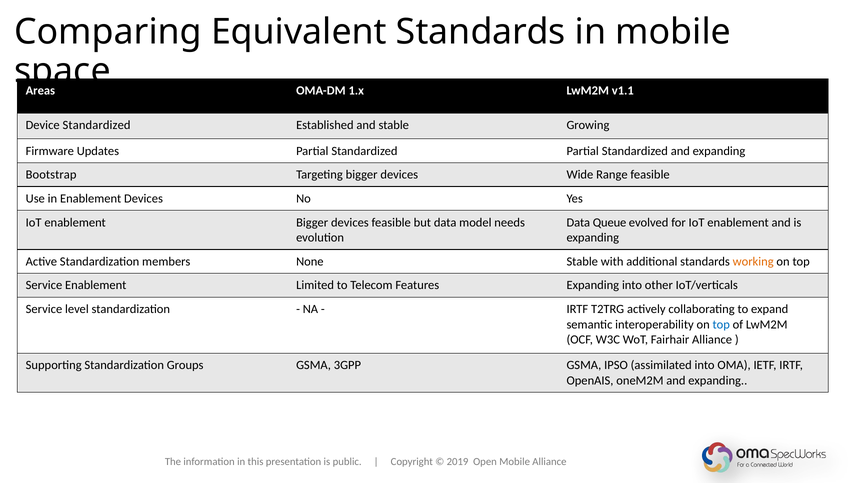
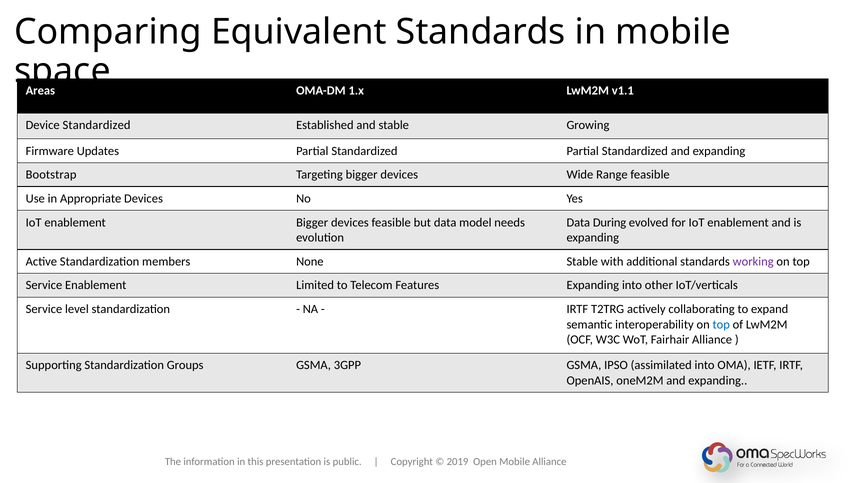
in Enablement: Enablement -> Appropriate (91, 198)
Queue: Queue -> During (610, 222)
working colour: orange -> purple (753, 261)
